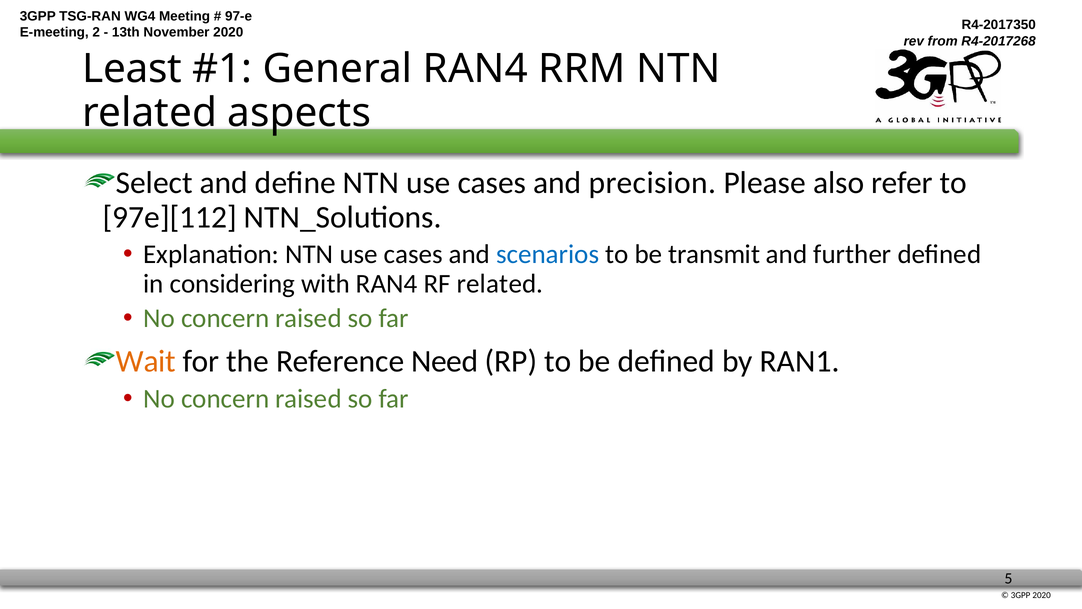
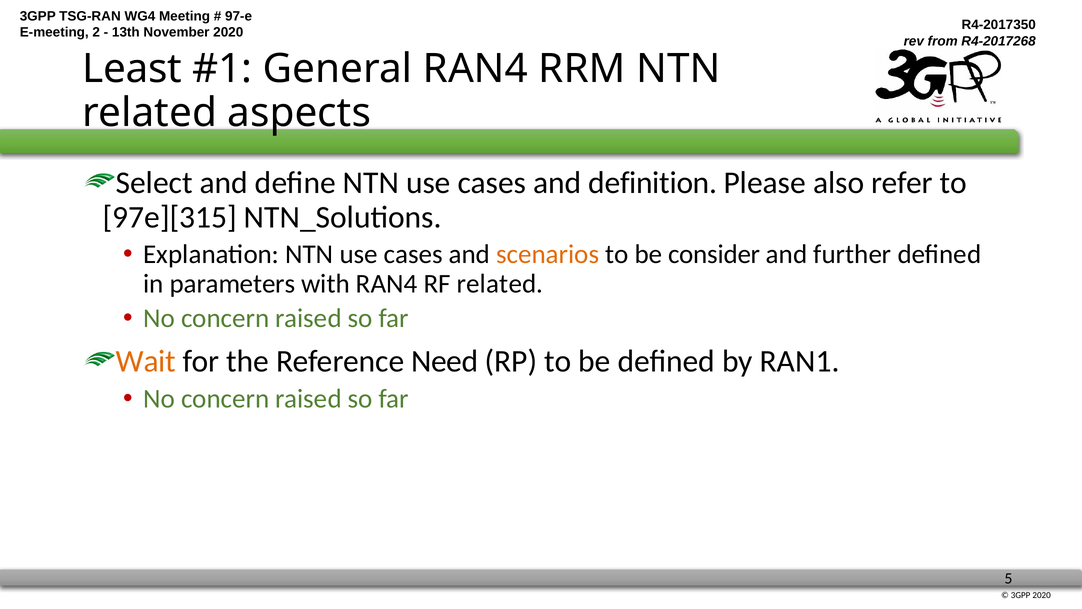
precision: precision -> definition (653, 183)
97e][112: 97e][112 -> 97e][315 (170, 217)
scenarios colour: blue -> orange (548, 254)
transmit: transmit -> consider (714, 254)
considering: considering -> parameters (232, 284)
